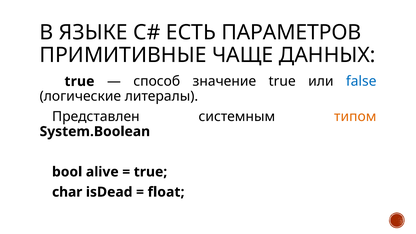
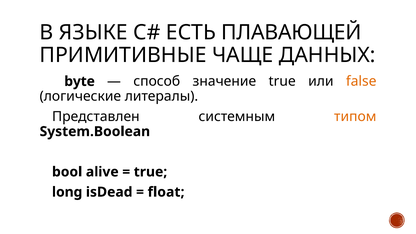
ПАРАМЕТРОВ: ПАРАМЕТРОВ -> ПЛАВАЮЩЕЙ (291, 32)
true: true -> byte (80, 81)
false colour: blue -> orange (361, 81)
char: char -> long (67, 192)
